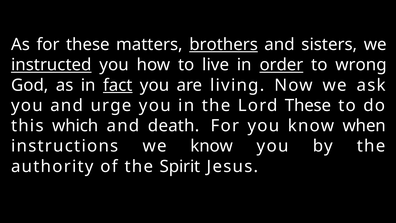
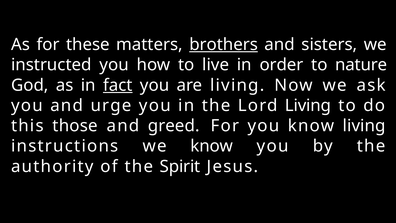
instructed underline: present -> none (51, 65)
order underline: present -> none (281, 65)
wrong: wrong -> nature (361, 65)
Lord These: These -> Living (308, 105)
which: which -> those (75, 126)
death: death -> greed (174, 126)
know when: when -> living (364, 126)
